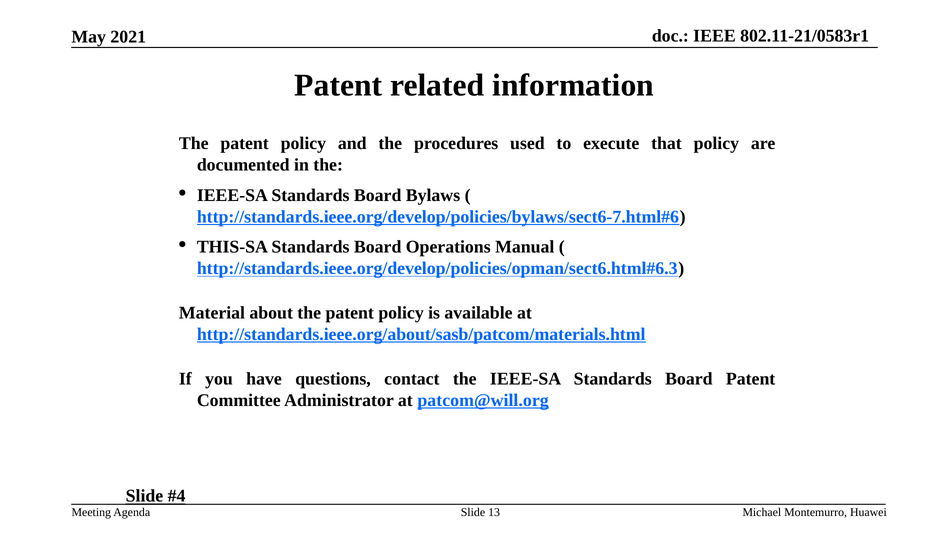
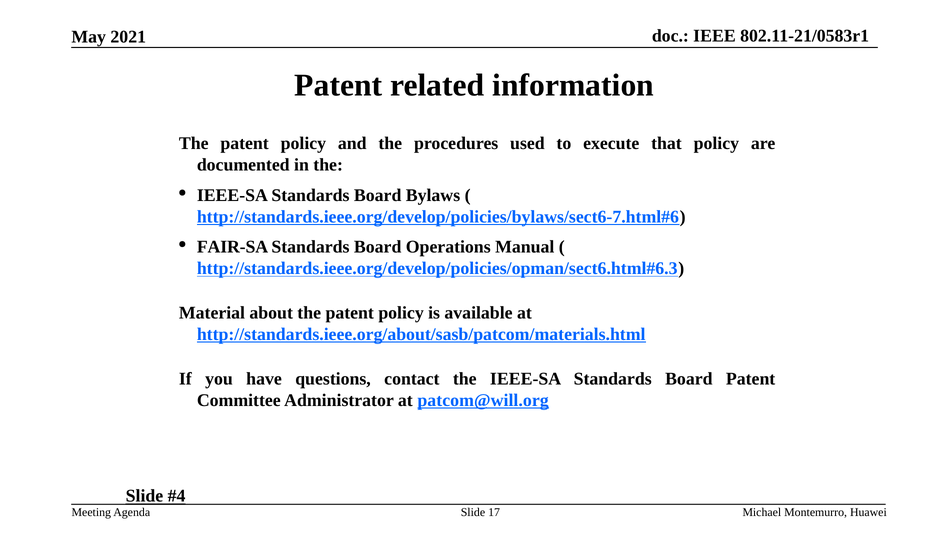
THIS-SA: THIS-SA -> FAIR-SA (232, 247)
13: 13 -> 17 (494, 512)
